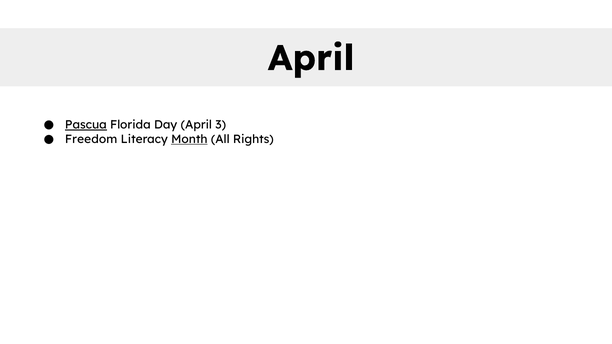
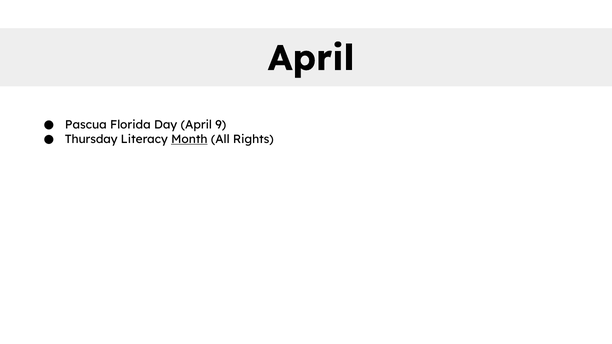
Pascua underline: present -> none (86, 125)
3: 3 -> 9 (221, 125)
Freedom: Freedom -> Thursday (91, 139)
